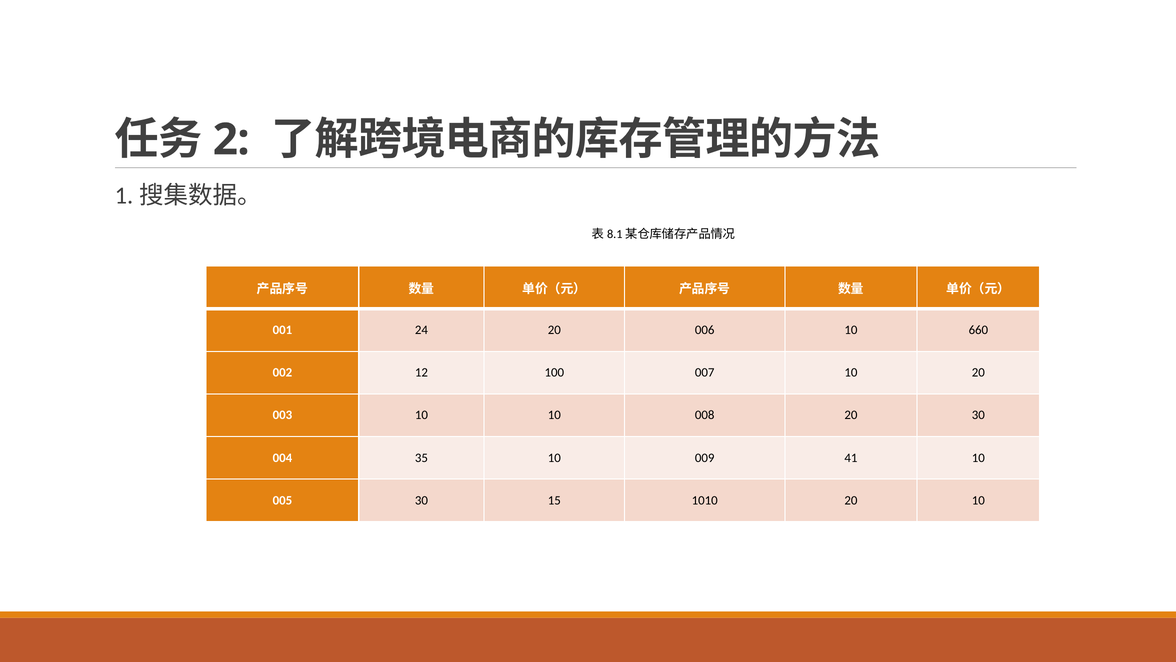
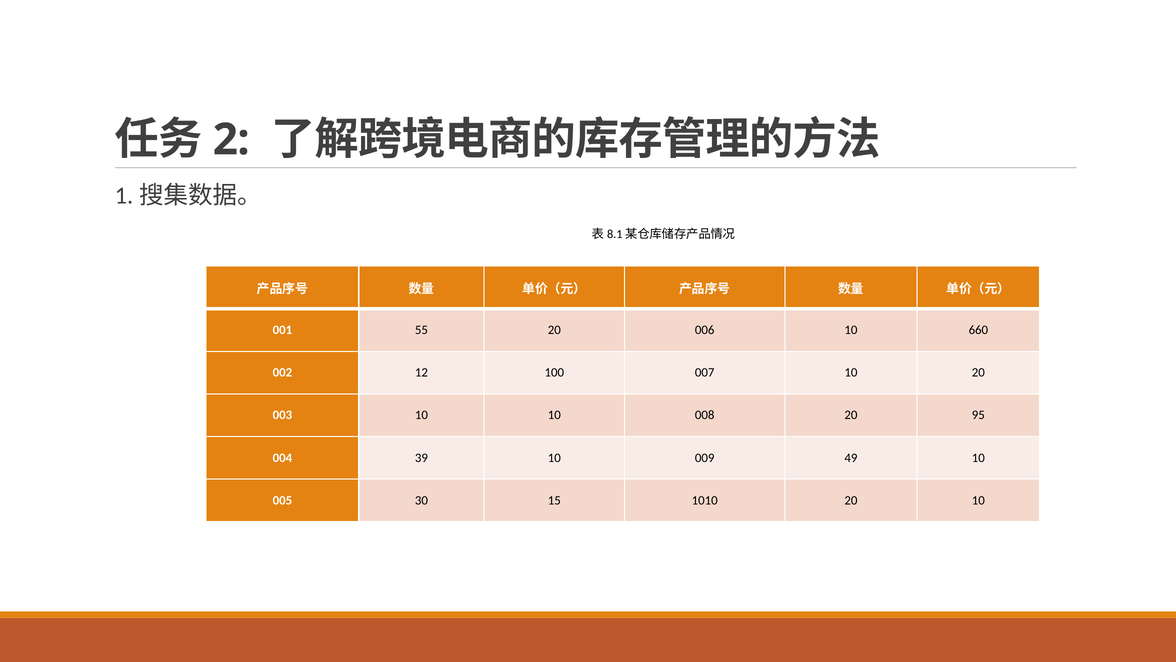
24: 24 -> 55 (421, 330)
20 30: 30 -> 95 (978, 415)
35: 35 -> 39 (421, 457)
41: 41 -> 49 (851, 457)
